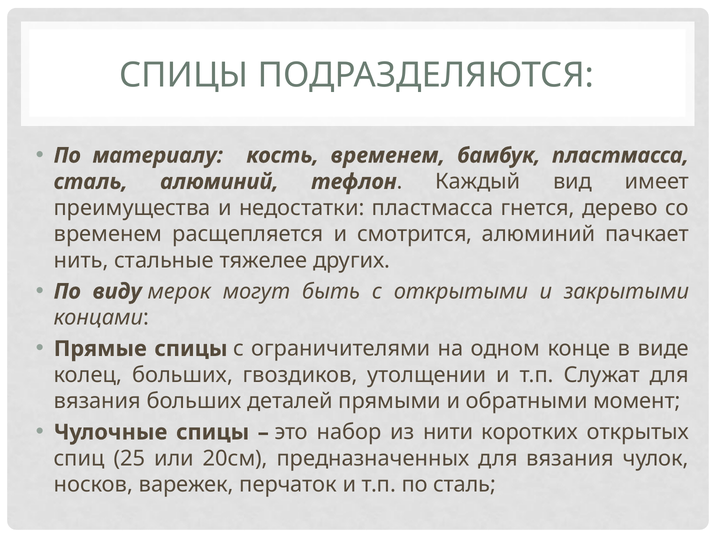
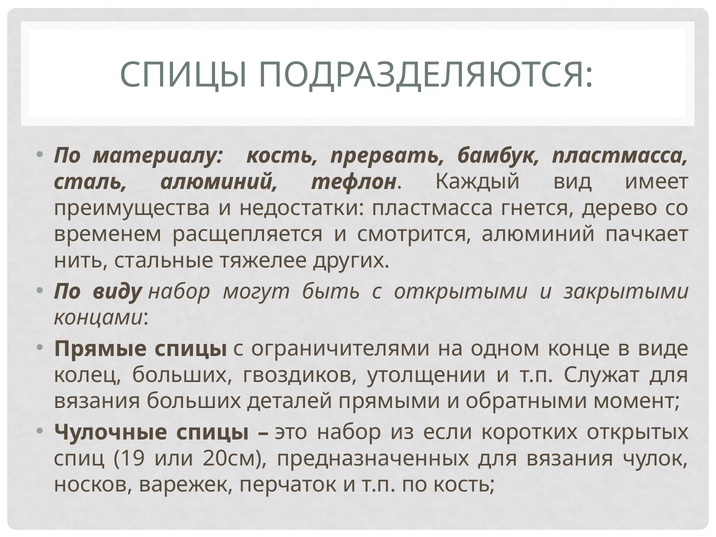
кость временем: временем -> прервать (388, 155)
виду мерок: мерок -> набор (179, 291)
нити: нити -> если (448, 432)
25: 25 -> 19 (129, 458)
по сталь: сталь -> кость (465, 485)
